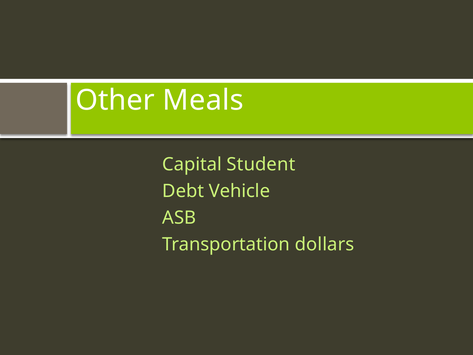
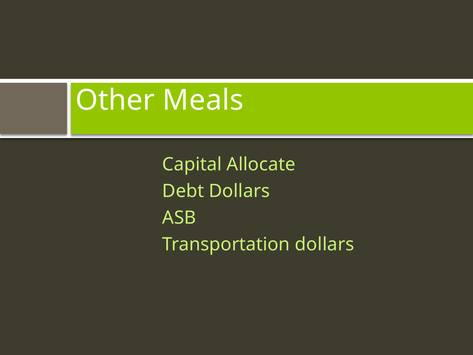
Student: Student -> Allocate (261, 164)
Debt Vehicle: Vehicle -> Dollars (239, 191)
